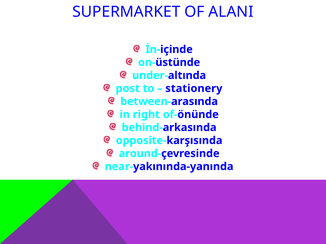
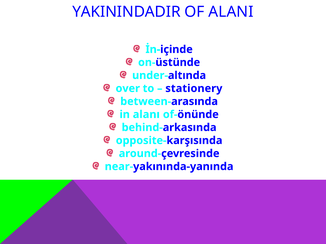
SUPERMARKET: SUPERMARKET -> YAKININDADIR (126, 12)
post: post -> over (128, 89)
right: right -> alanı (146, 115)
